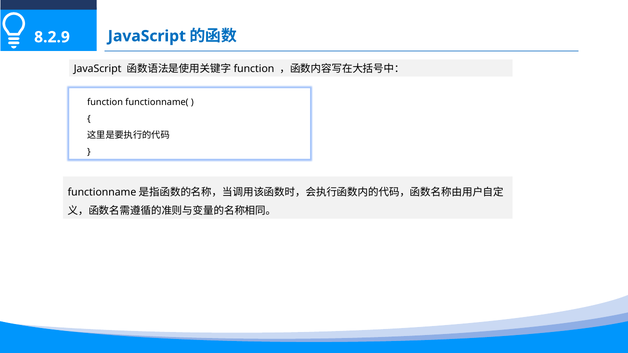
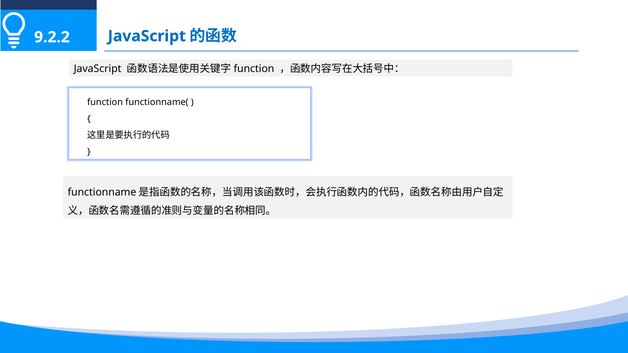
8.2.9: 8.2.9 -> 9.2.2 (52, 37)
